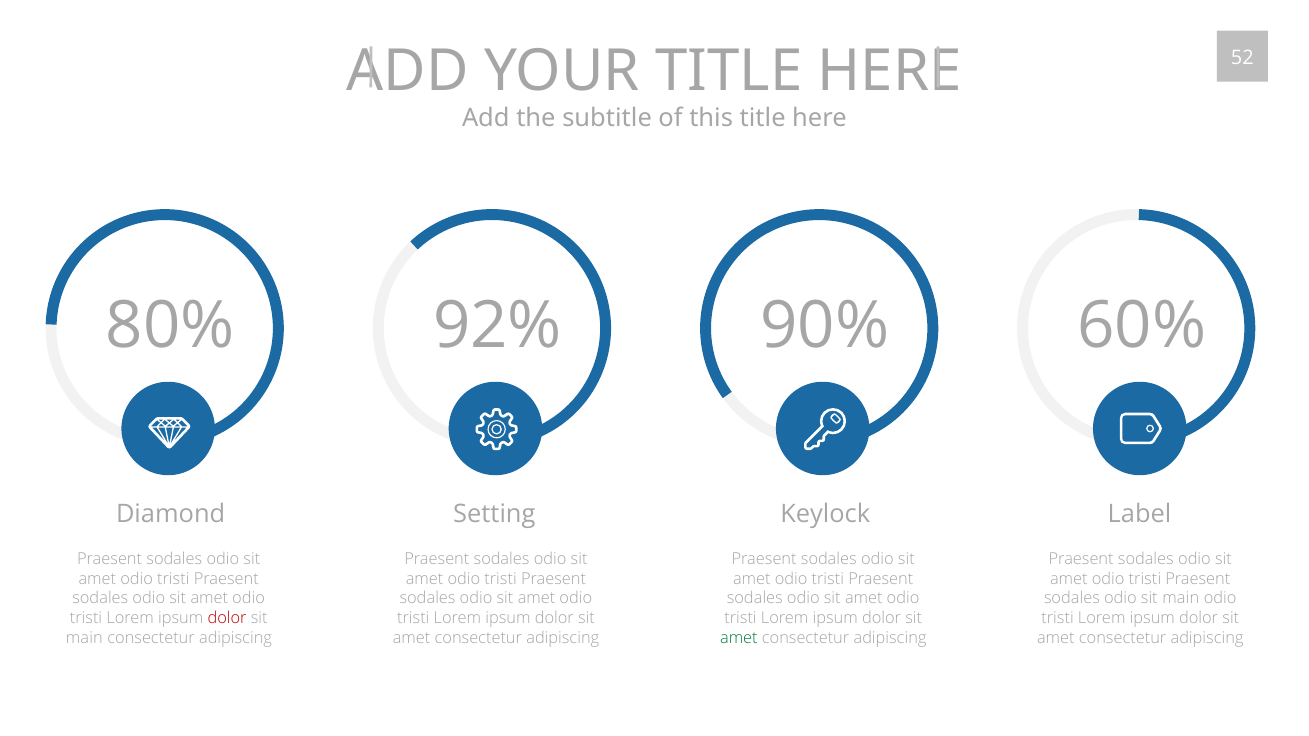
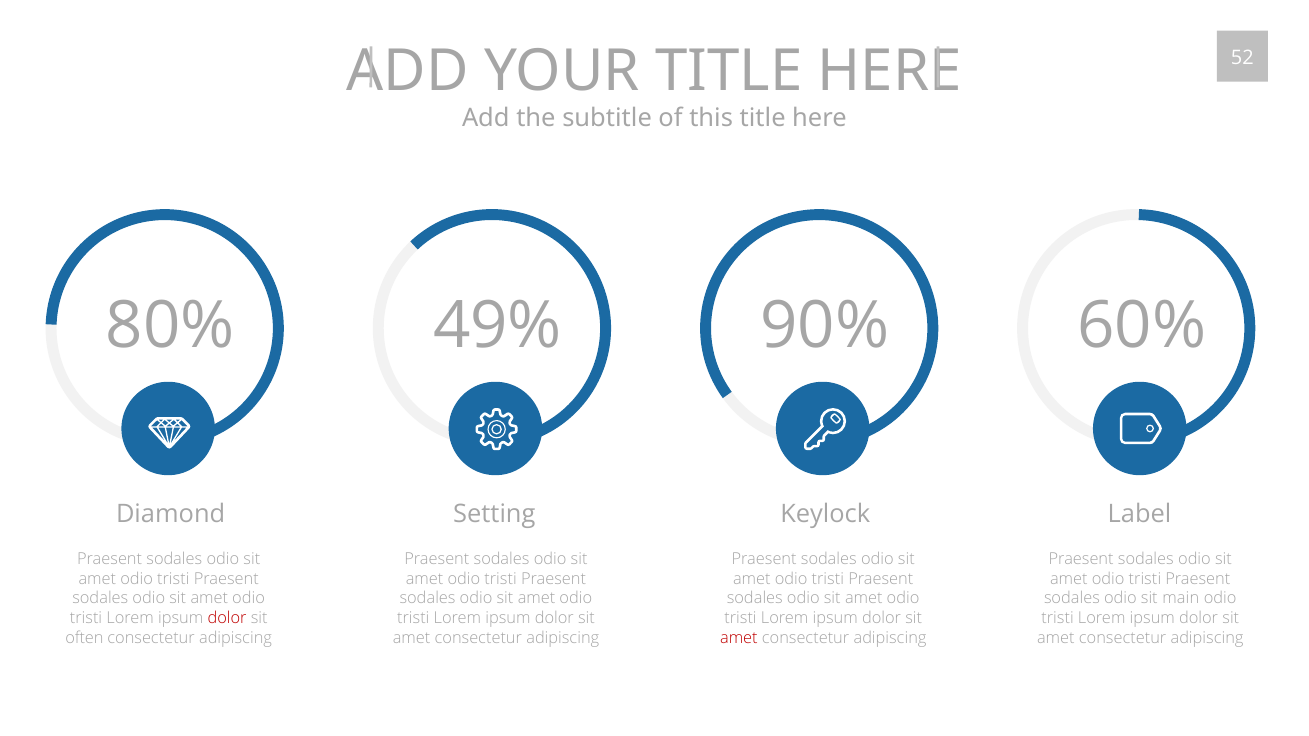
92%: 92% -> 49% (497, 326)
main: main -> often (84, 638)
amet colour: green -> red (739, 638)
